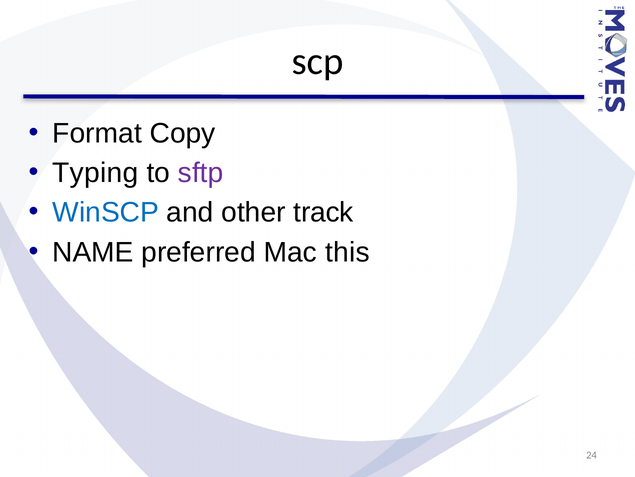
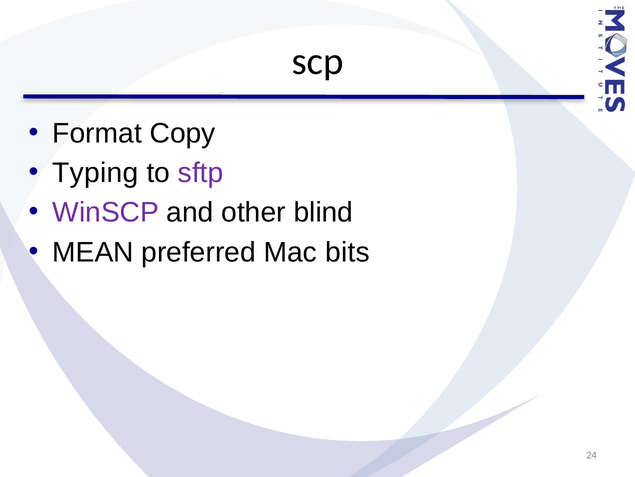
WinSCP colour: blue -> purple (106, 212)
track: track -> blind (323, 212)
NAME: NAME -> MEAN (93, 252)
this: this -> bits (347, 252)
